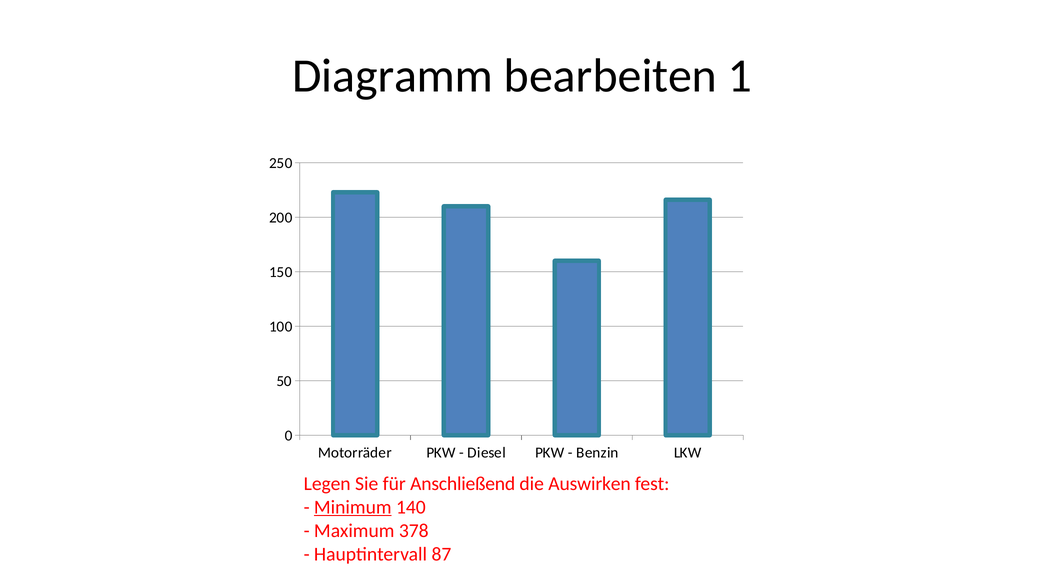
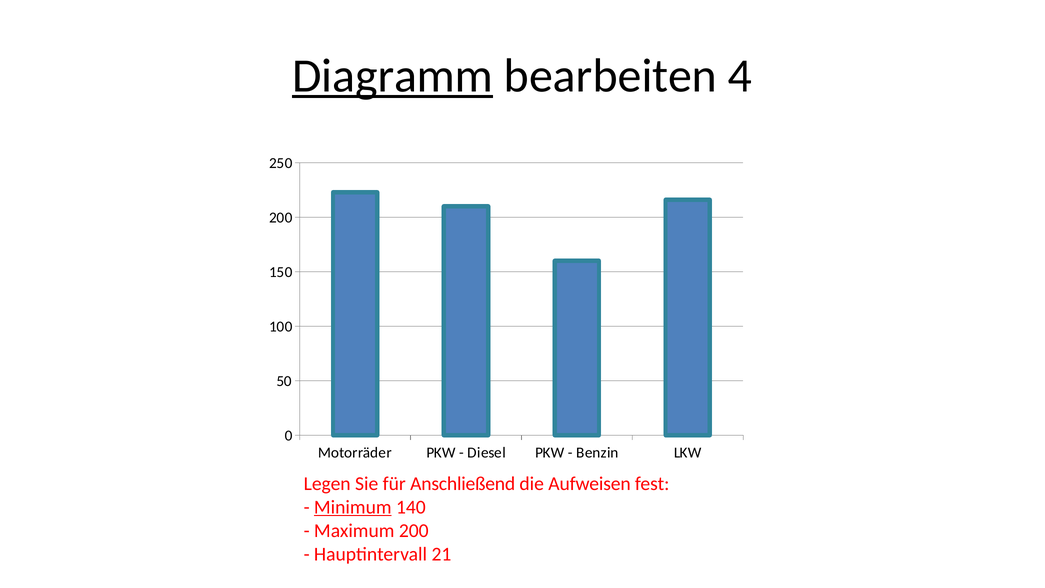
Diagramm underline: none -> present (393, 76)
1: 1 -> 4 (740, 76)
Auswirken: Auswirken -> Aufweisen (590, 484)
Maximum 378: 378 -> 200 (414, 531)
87: 87 -> 21 (441, 554)
